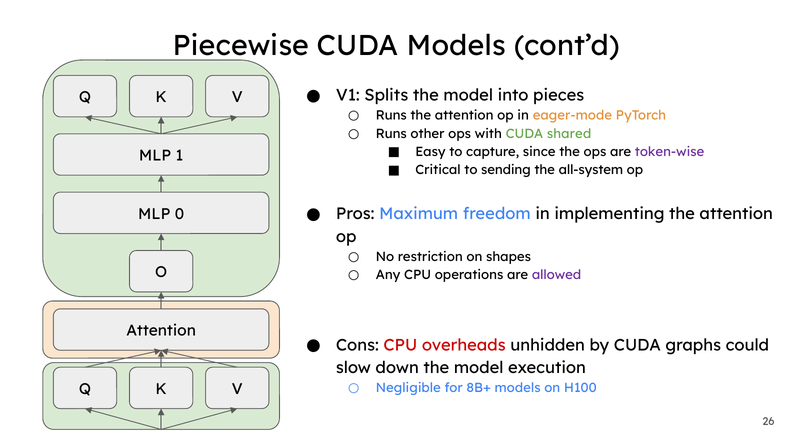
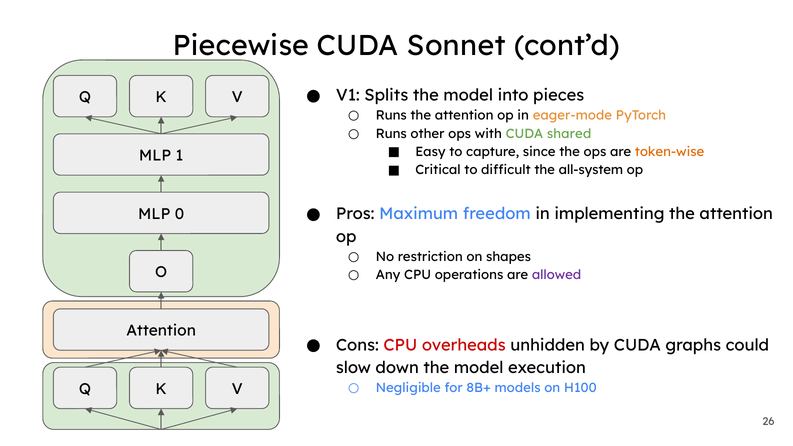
CUDA Models: Models -> Sonnet (456, 46)
token-wise colour: purple -> orange (670, 152)
sending: sending -> difficult (506, 170)
